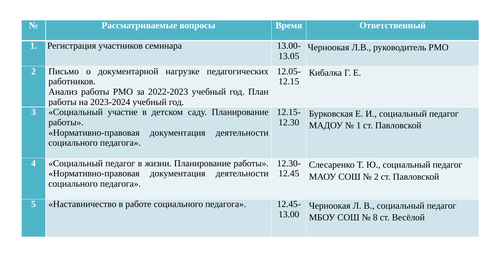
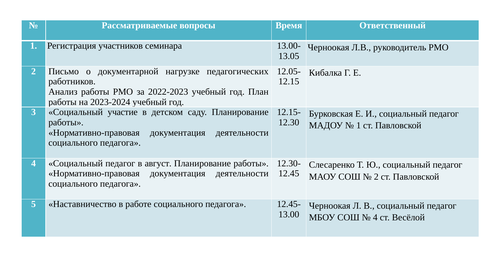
жизни: жизни -> август (158, 164)
8: 8 -> 4 (375, 218)
